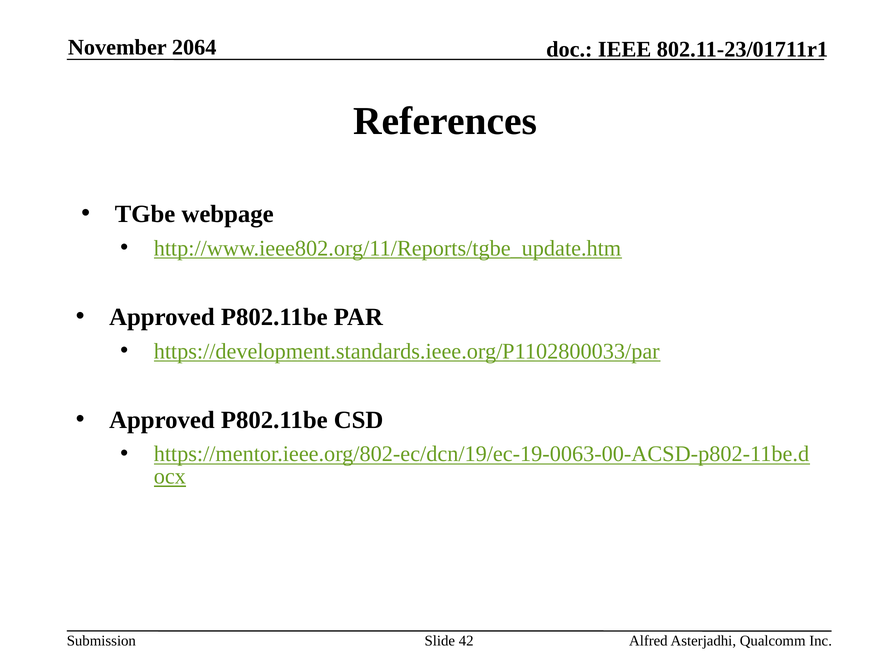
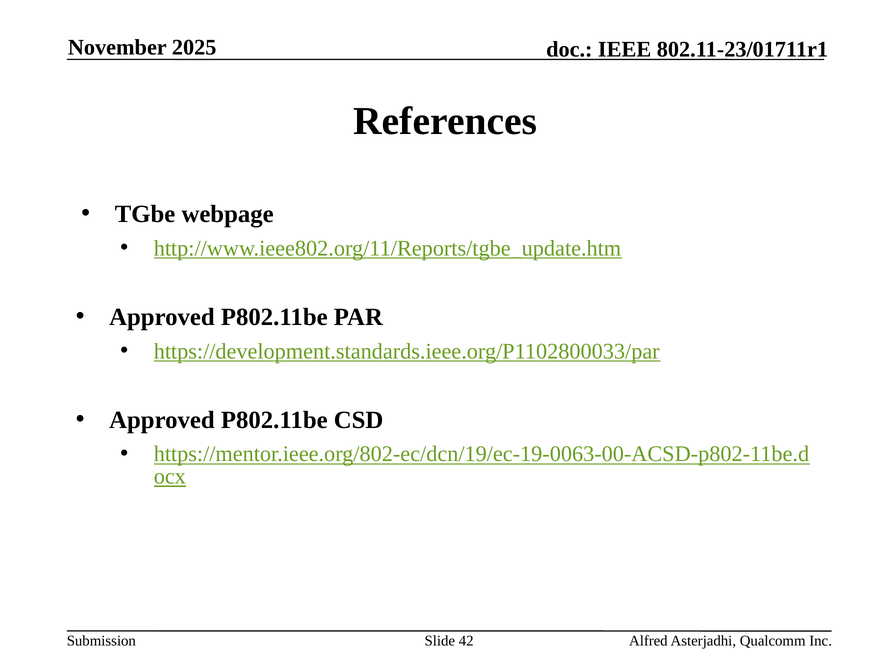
2064: 2064 -> 2025 (194, 47)
